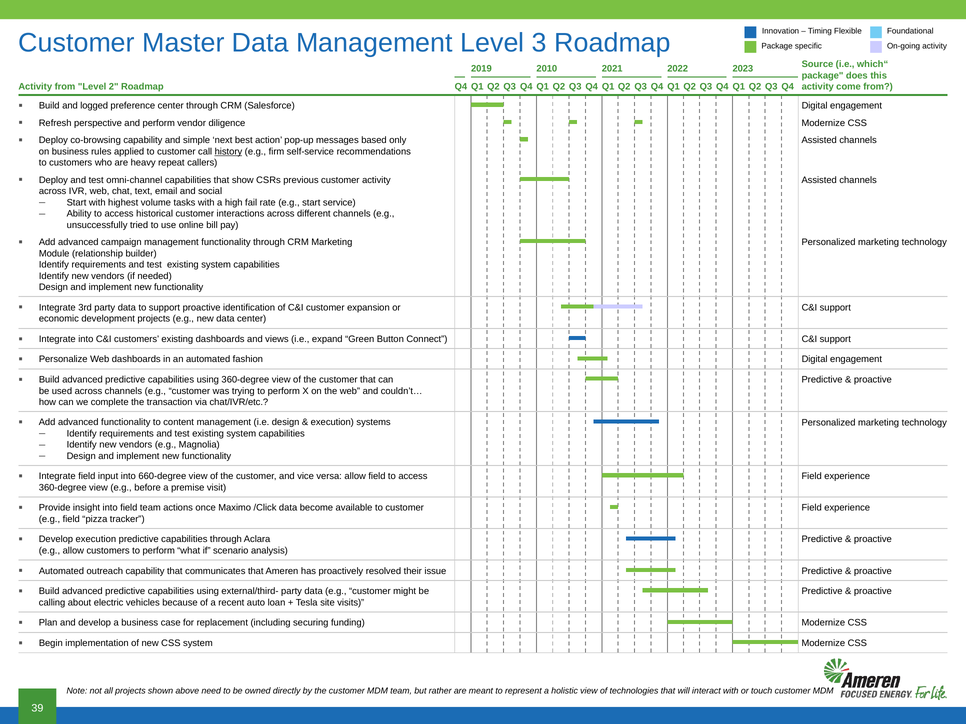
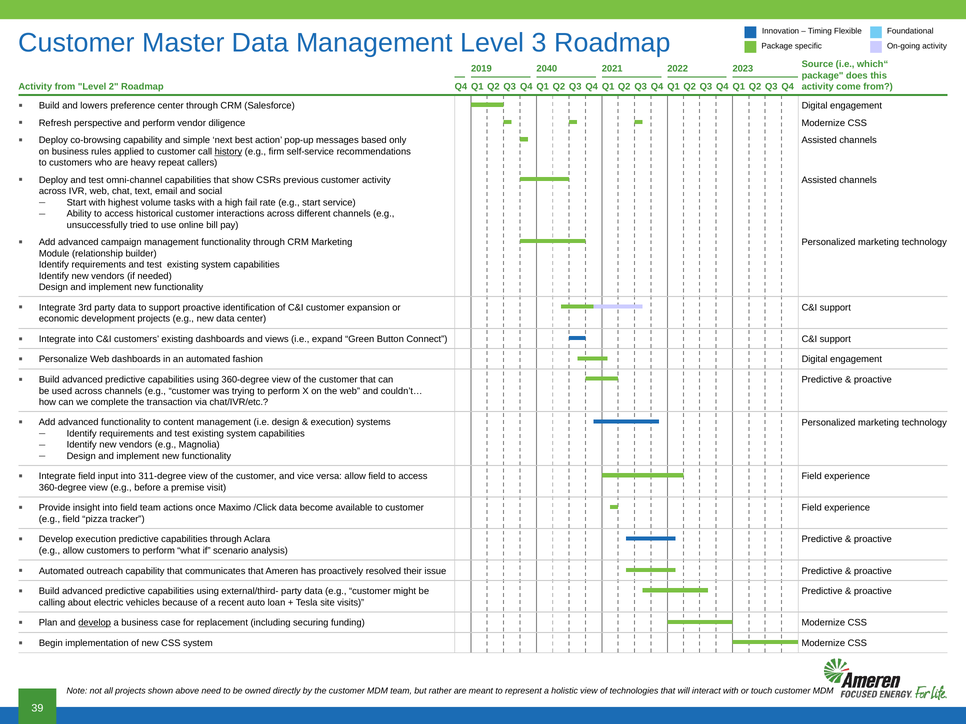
2010: 2010 -> 2040 (547, 69)
logged: logged -> lowers (94, 106)
660-degree: 660-degree -> 311-degree (162, 477)
develop underline: none -> present (95, 623)
